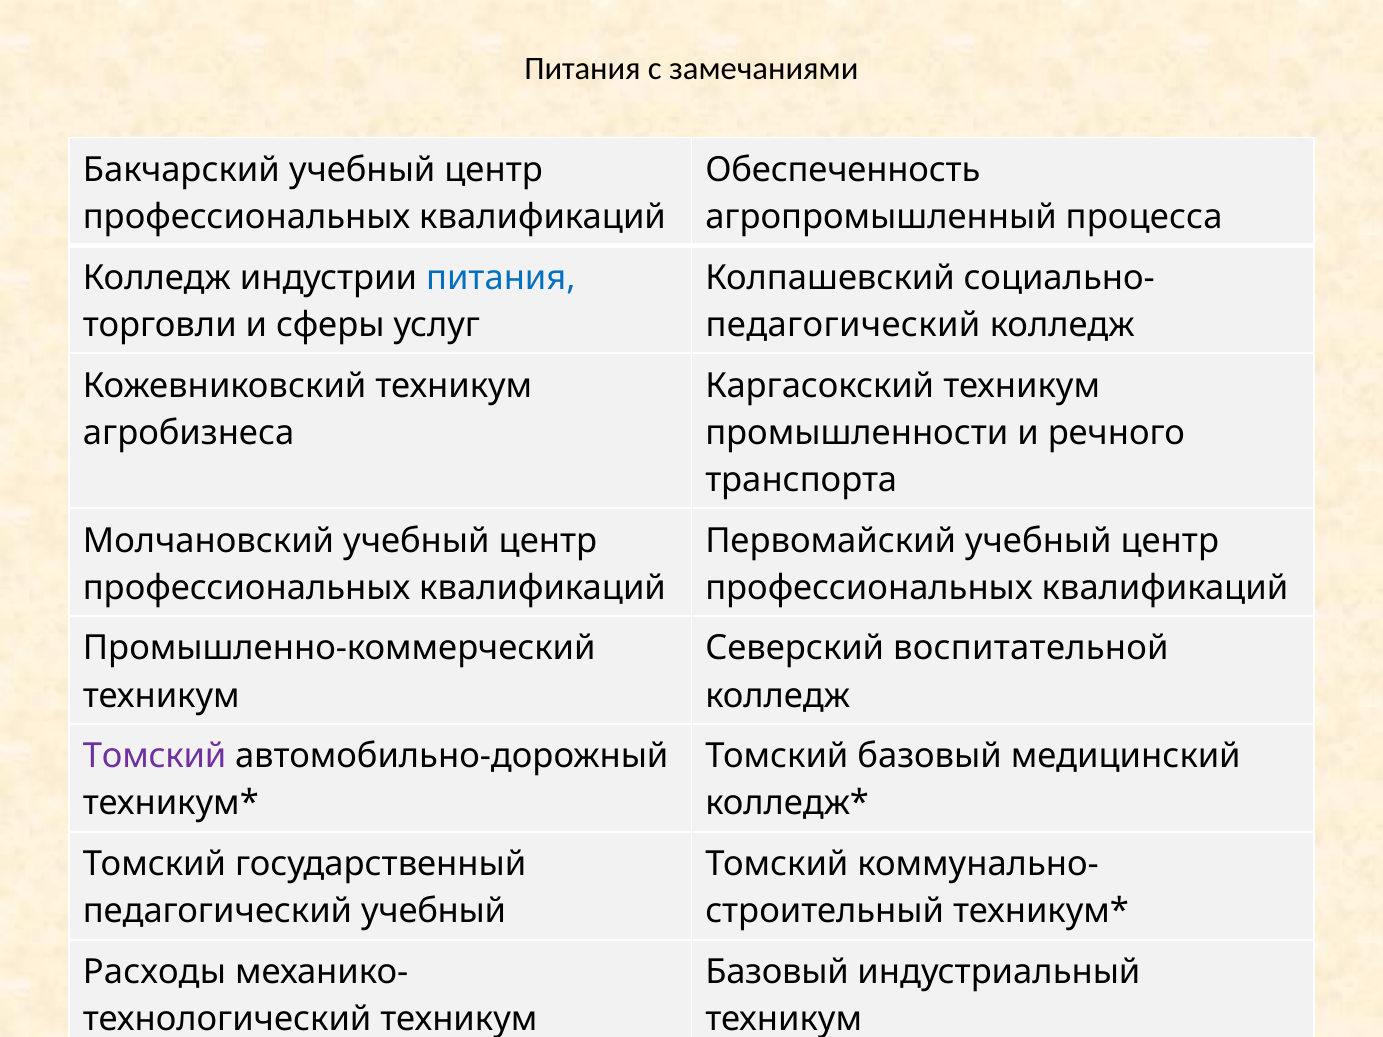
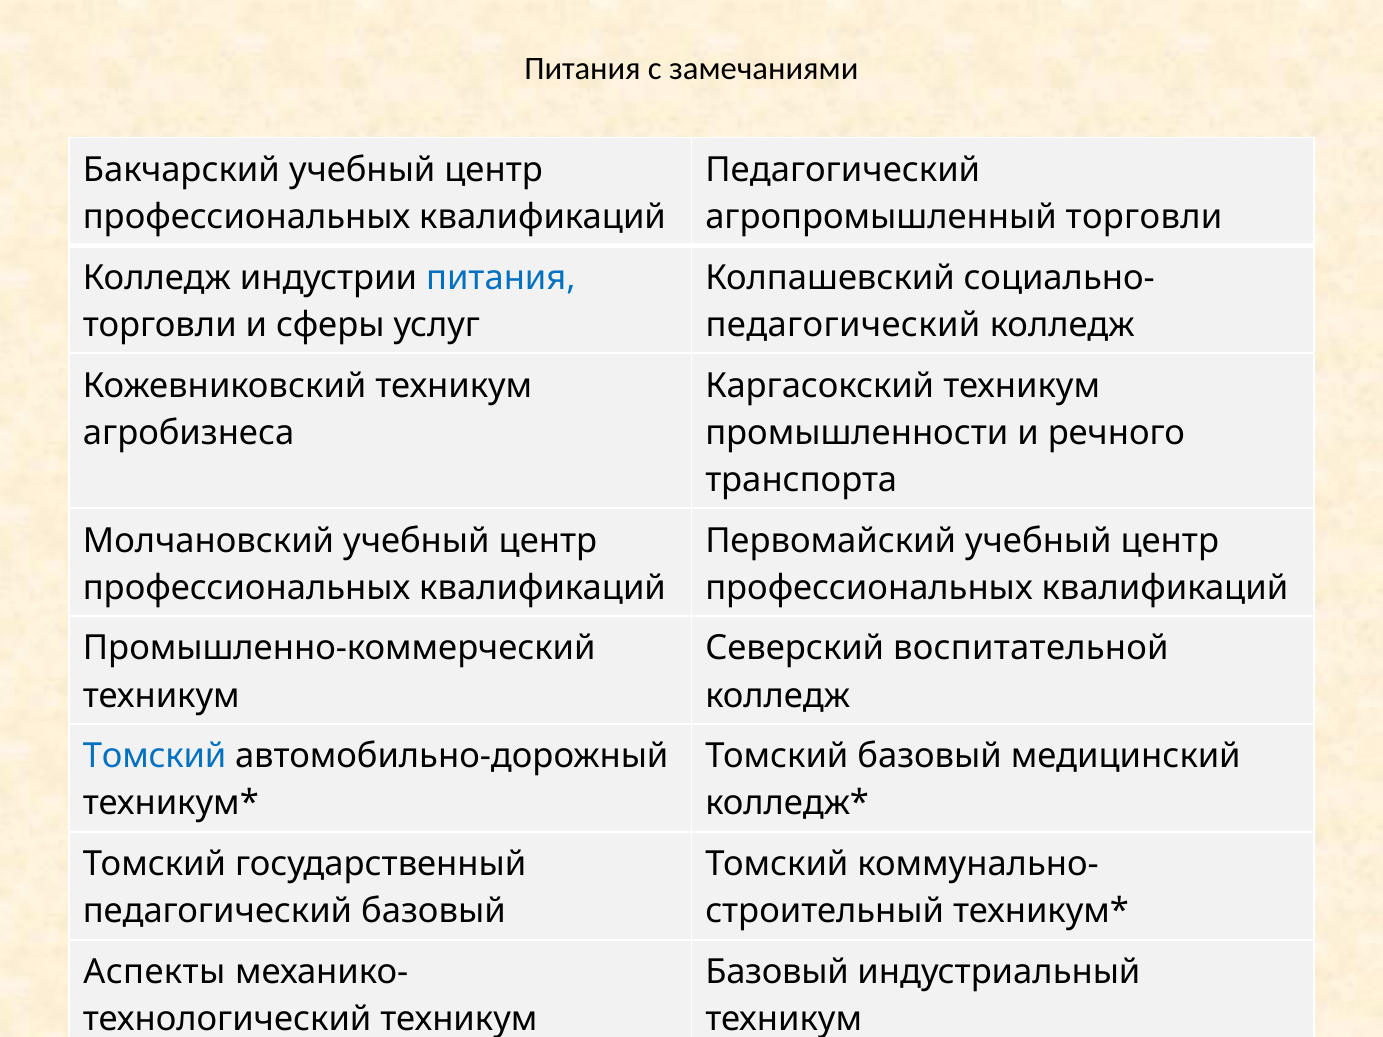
Обеспеченность: Обеспеченность -> Педагогический (843, 170)
агропромышленный процесса: процесса -> торговли (1144, 217)
Томский colour: purple -> blue (155, 757)
педагогический учебный: учебный -> базовый (434, 912)
Расходы: Расходы -> Аспекты (154, 973)
